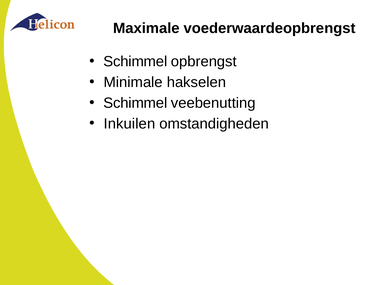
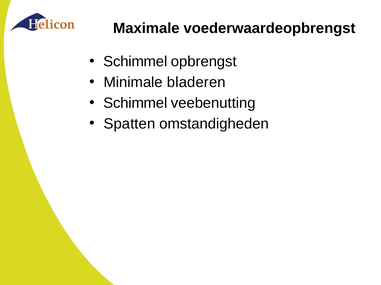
hakselen: hakselen -> bladeren (196, 82)
Inkuilen: Inkuilen -> Spatten (129, 124)
